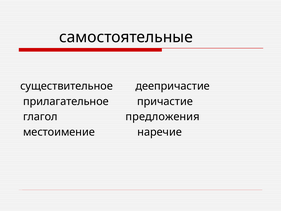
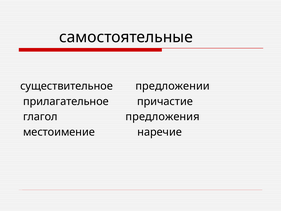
деепричастие: деепричастие -> предложении (173, 86)
